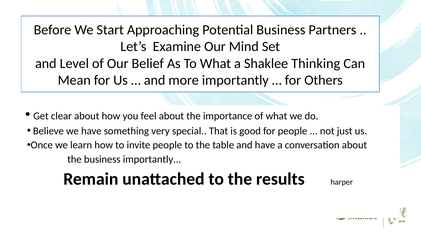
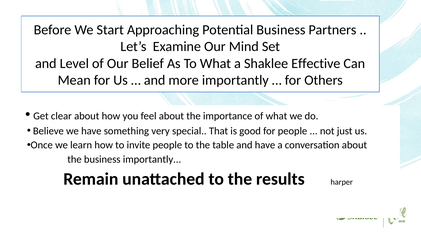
Thinking: Thinking -> Effective (316, 63)
